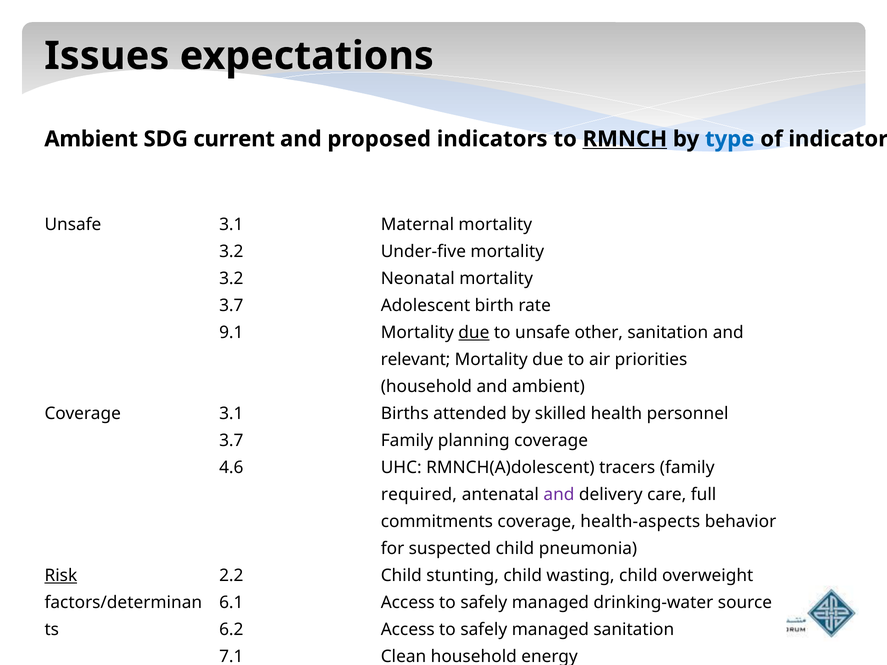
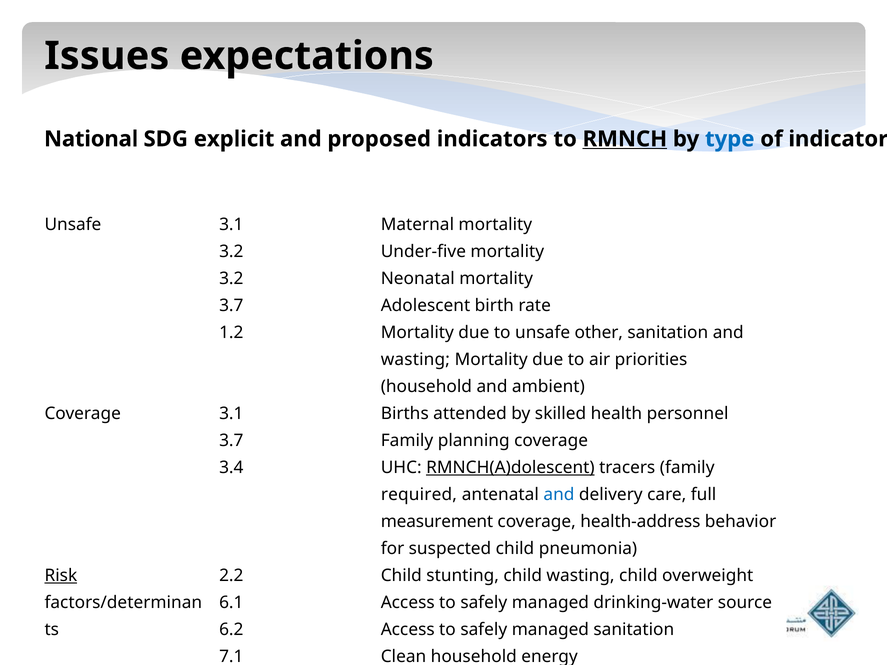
Ambient: Ambient -> National (91, 139)
current: current -> explicit (234, 139)
9.1: 9.1 -> 1.2 (231, 333)
due underline: present -> none (474, 333)
relevant: relevant -> wasting (415, 360)
4.6: 4.6 -> 3.4 (231, 468)
RMNCH(A)dolescent underline: none -> present (510, 468)
and colour: purple -> blue (559, 495)
commitments: commitments -> measurement (437, 522)
health-aspects: health-aspects -> health-address (640, 522)
